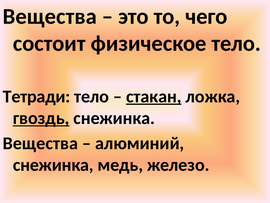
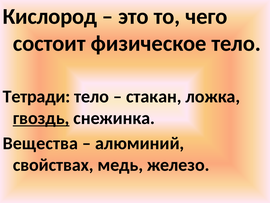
Вещества: Вещества -> Кислород (50, 16)
стакан underline: present -> none (154, 96)
снежинка: снежинка -> свойствах (53, 165)
